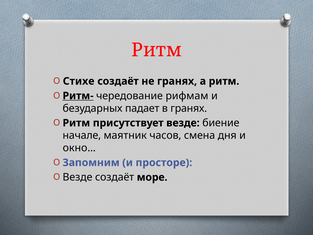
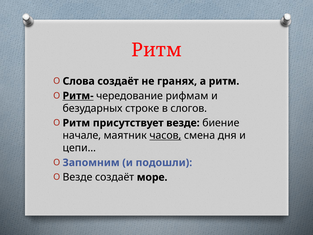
Стихе: Стихе -> Слова (79, 81)
падает: падает -> строке (142, 108)
в гранях: гранях -> слогов (189, 108)
часов underline: none -> present (165, 135)
окно…: окно… -> цепи… (79, 148)
просторе: просторе -> подошли (164, 162)
